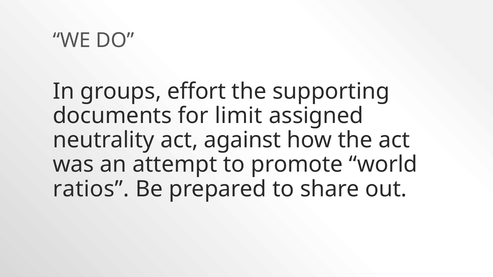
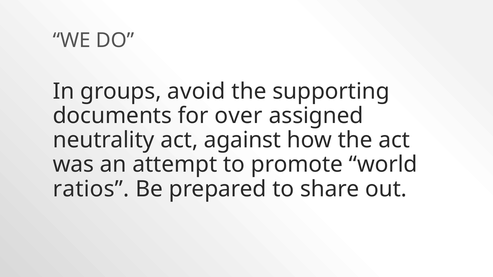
effort: effort -> avoid (196, 91)
limit: limit -> over (239, 116)
